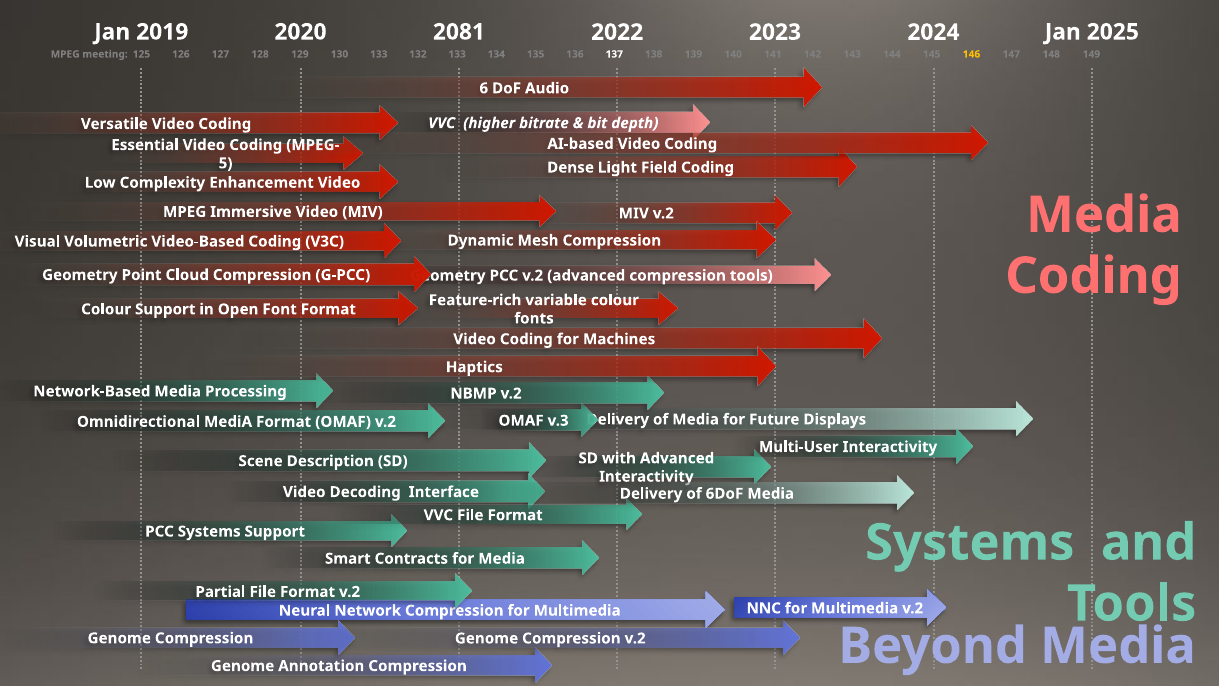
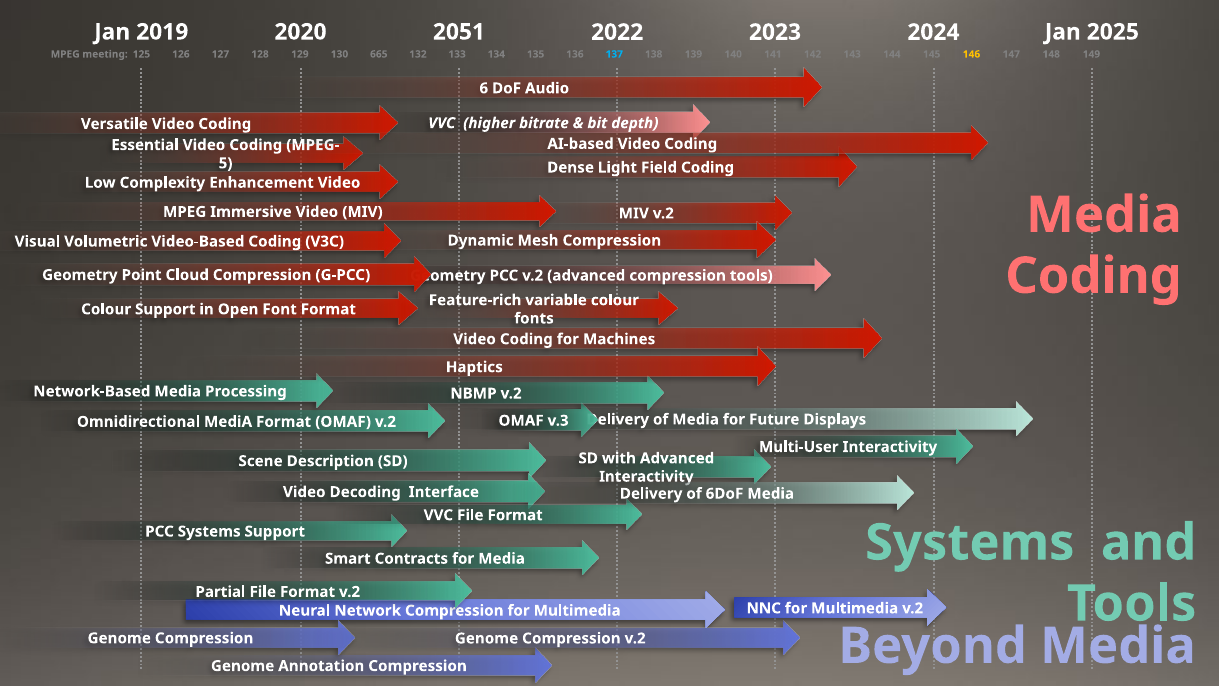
2081: 2081 -> 2051 (459, 32)
130 133: 133 -> 665 (379, 54)
137 colour: white -> light blue (614, 54)
